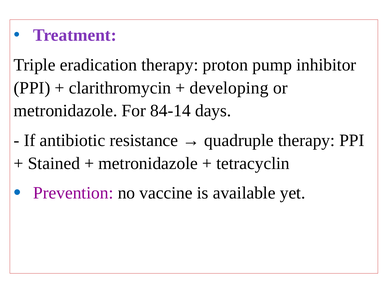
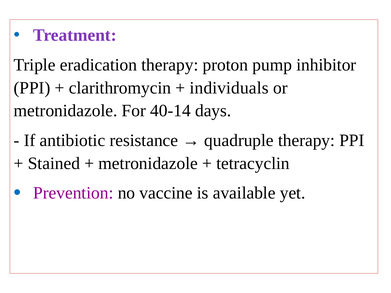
developing: developing -> individuals (229, 88)
84-14: 84-14 -> 40-14 (171, 111)
